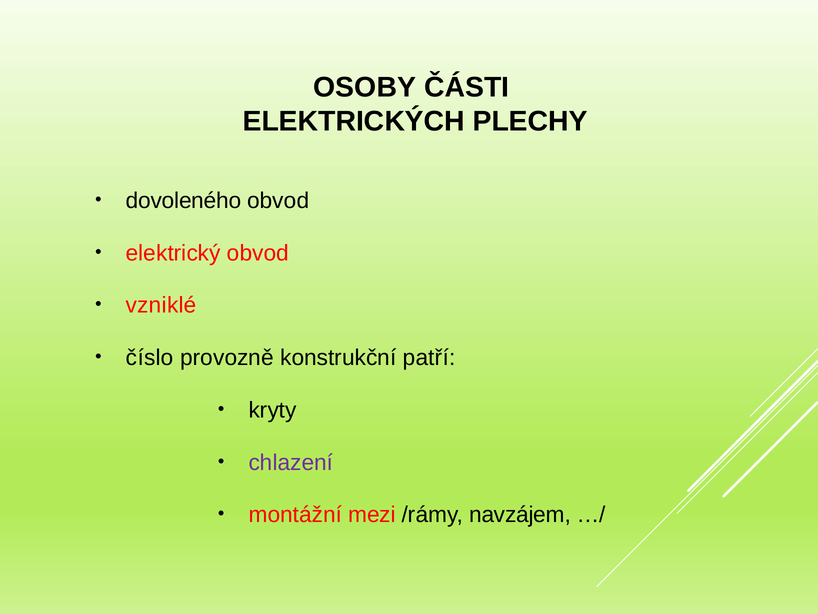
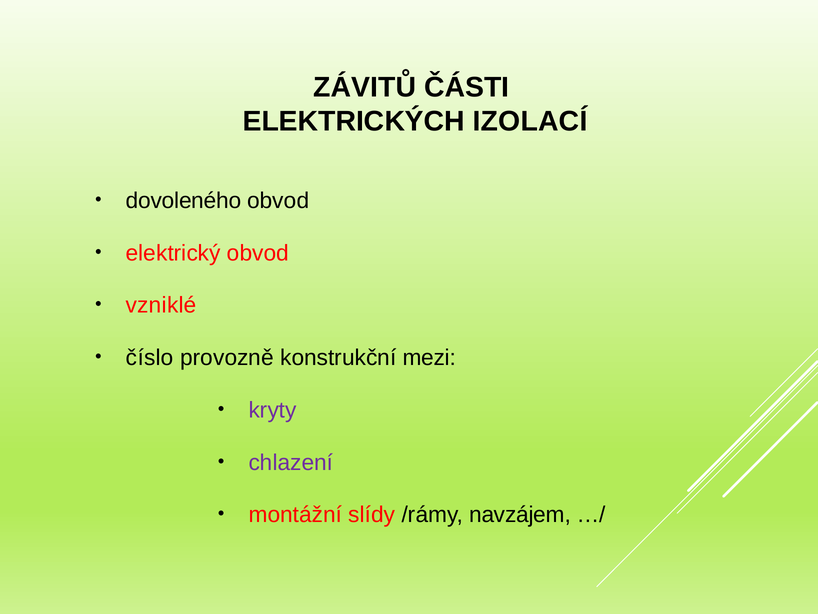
OSOBY: OSOBY -> ZÁVITŮ (365, 87)
PLECHY: PLECHY -> IZOLACÍ (530, 121)
patří: patří -> mezi (429, 357)
kryty colour: black -> purple (273, 410)
mezi: mezi -> slídy (372, 514)
